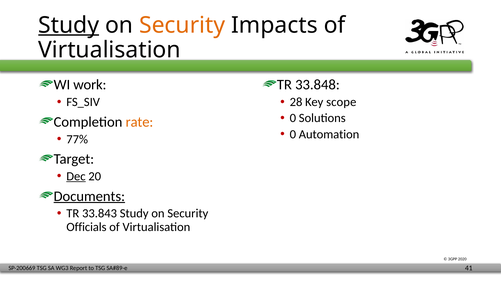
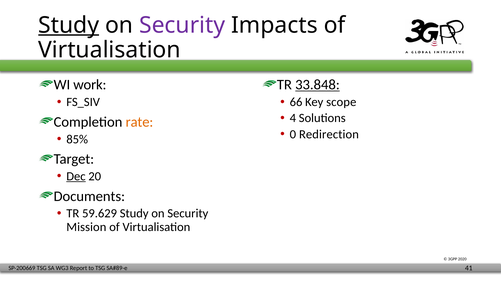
Security colour: orange -> purple (182, 25)
33.848 underline: none -> present (317, 85)
28: 28 -> 66 (296, 102)
0: 0 -> 4 (293, 118)
Automation: Automation -> Redirection (329, 134)
77%: 77% -> 85% (77, 139)
Documents underline: present -> none (89, 196)
33.843: 33.843 -> 59.629 (100, 213)
Officials: Officials -> Mission (86, 227)
